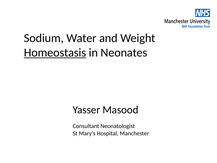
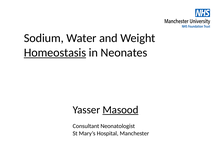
Masood underline: none -> present (120, 110)
